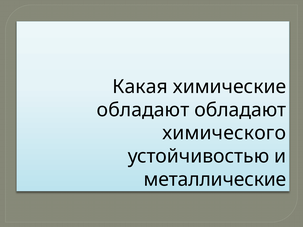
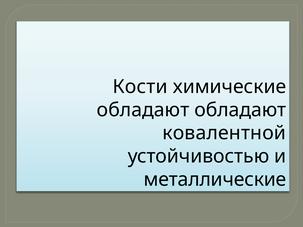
Какая: Какая -> Кости (140, 87)
химического: химического -> ковалентной (224, 133)
